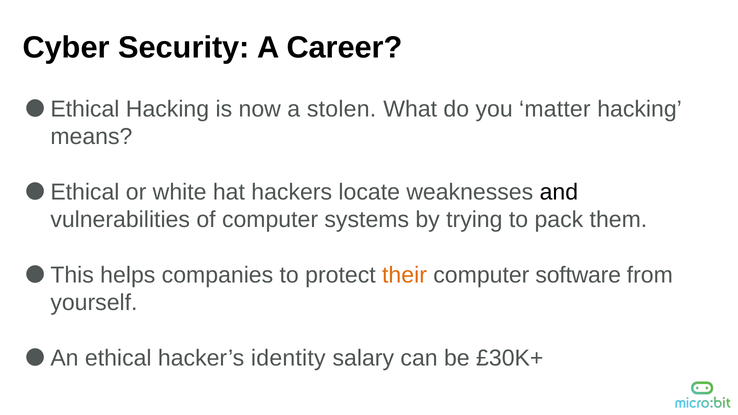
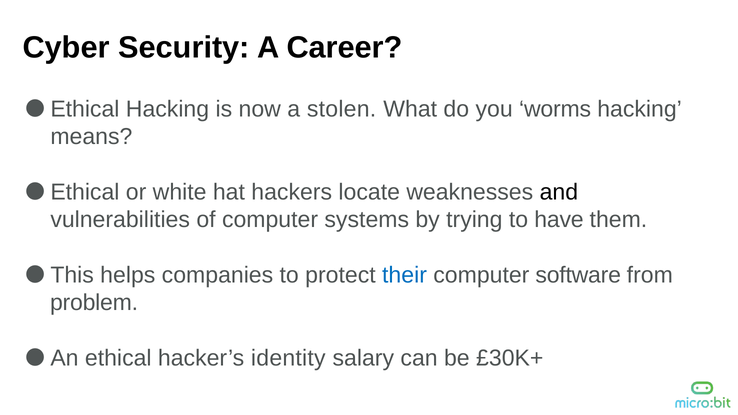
matter: matter -> worms (555, 109)
pack: pack -> have (559, 220)
their colour: orange -> blue (405, 275)
yourself: yourself -> problem (94, 303)
